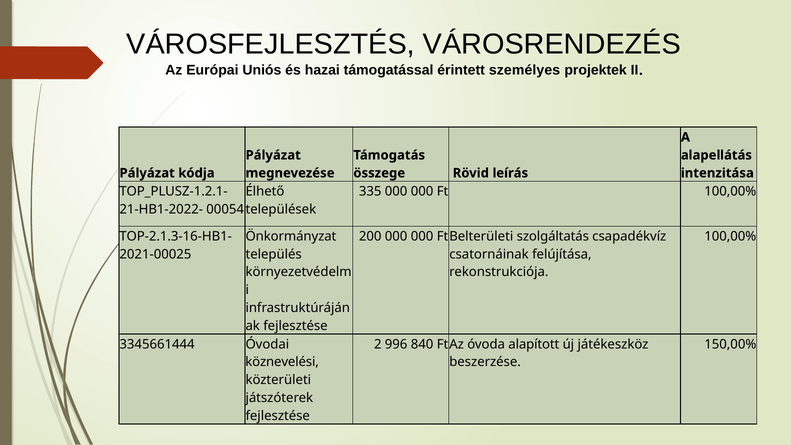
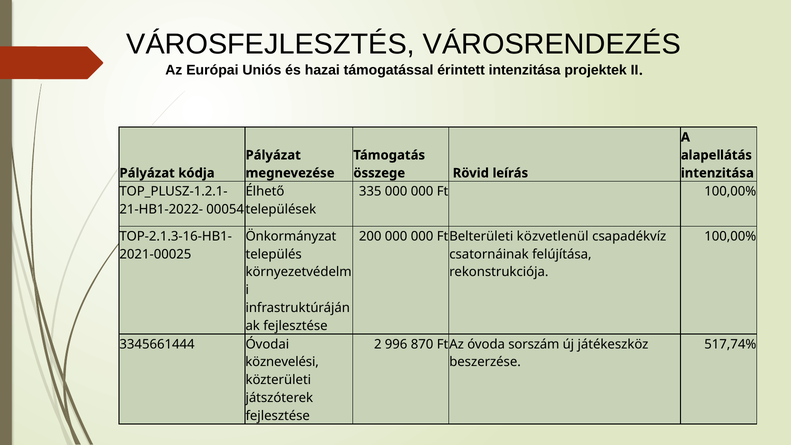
érintett személyes: személyes -> intenzitása (525, 70)
szolgáltatás: szolgáltatás -> közvetlenül (553, 236)
840: 840 -> 870 (422, 344)
alapított: alapított -> sorszám (534, 344)
150,00%: 150,00% -> 517,74% (730, 344)
